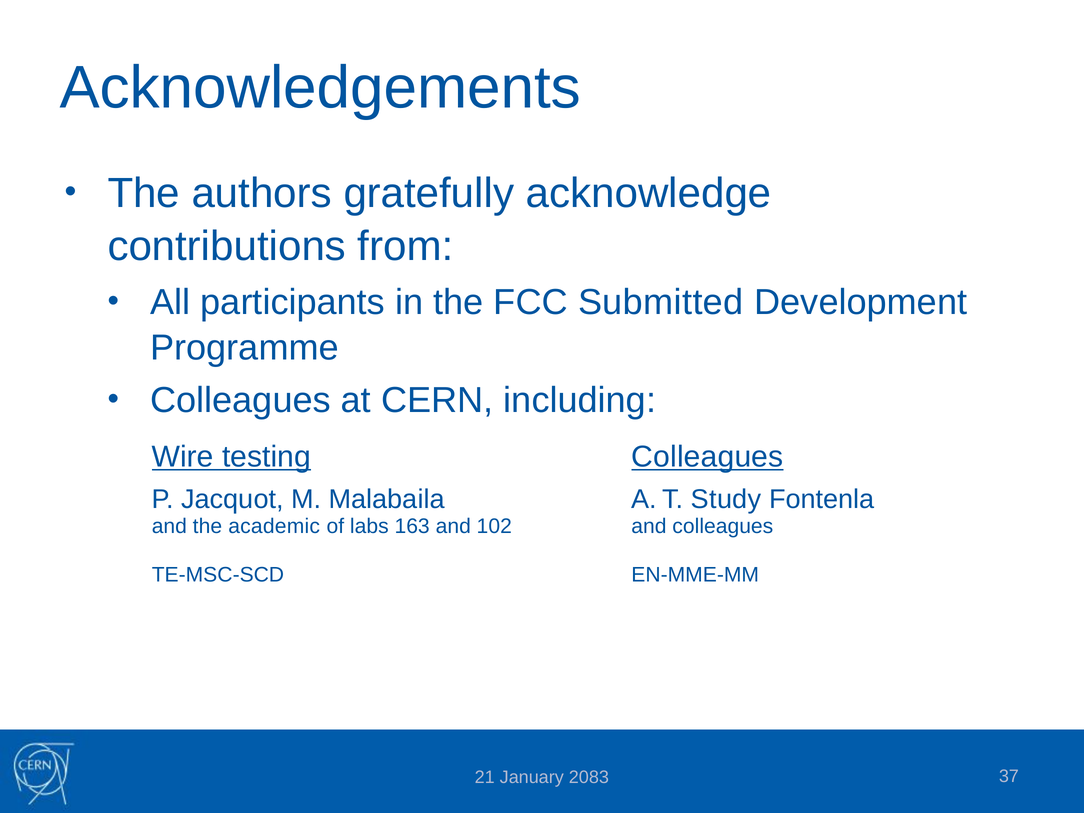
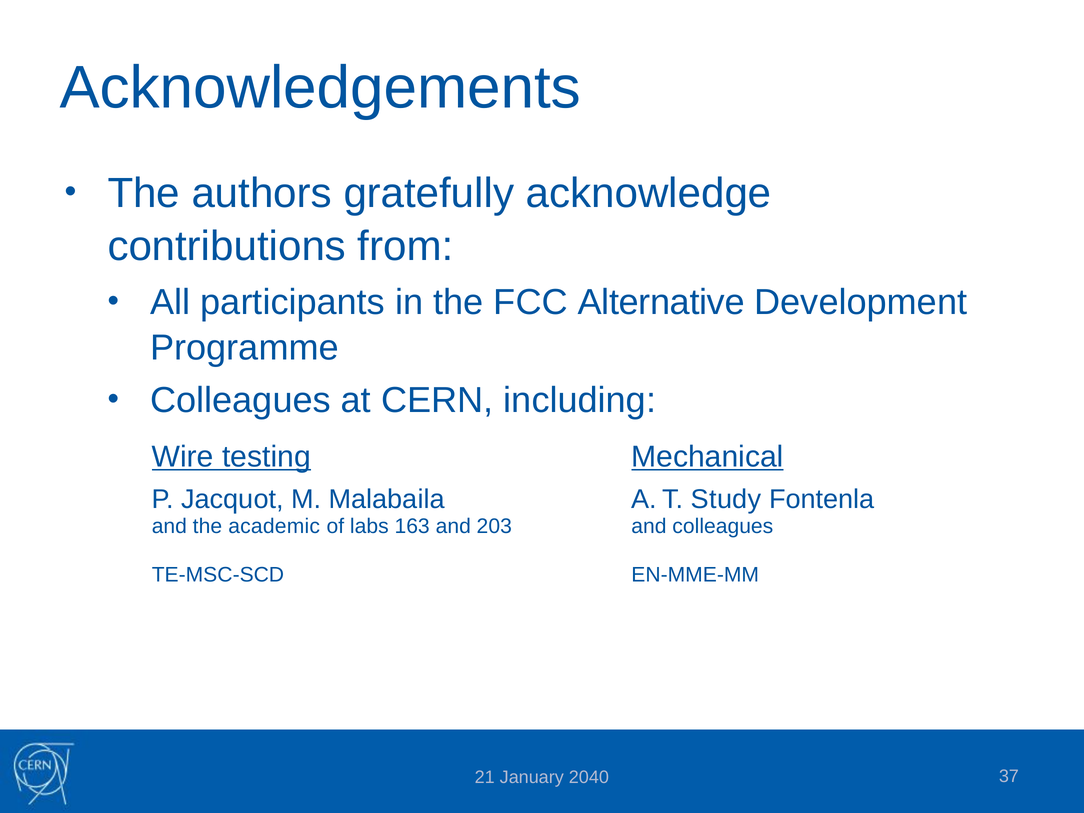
Submitted: Submitted -> Alternative (661, 302)
testing Colleagues: Colleagues -> Mechanical (707, 457)
102: 102 -> 203 (494, 526)
2083: 2083 -> 2040 (589, 777)
